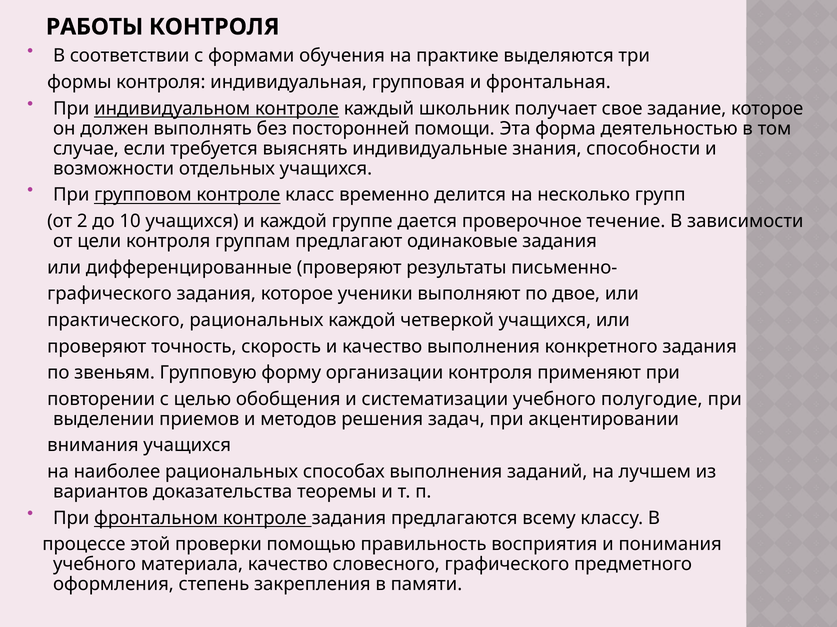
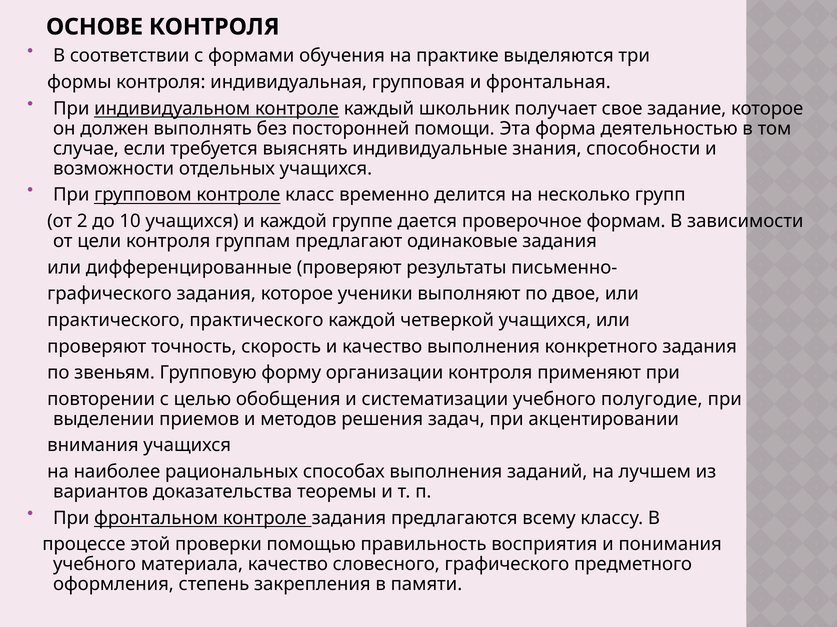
РАБОТЫ: РАБОТЫ -> ОСНОВЕ (95, 27)
течение: течение -> формам (626, 221)
практического рациональных: рациональных -> практического (256, 320)
